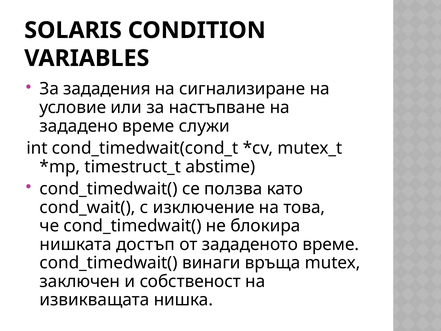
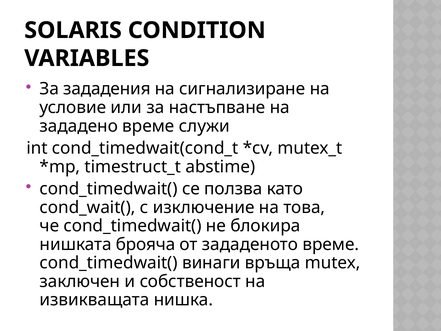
достъп: достъп -> брояча (146, 244)
